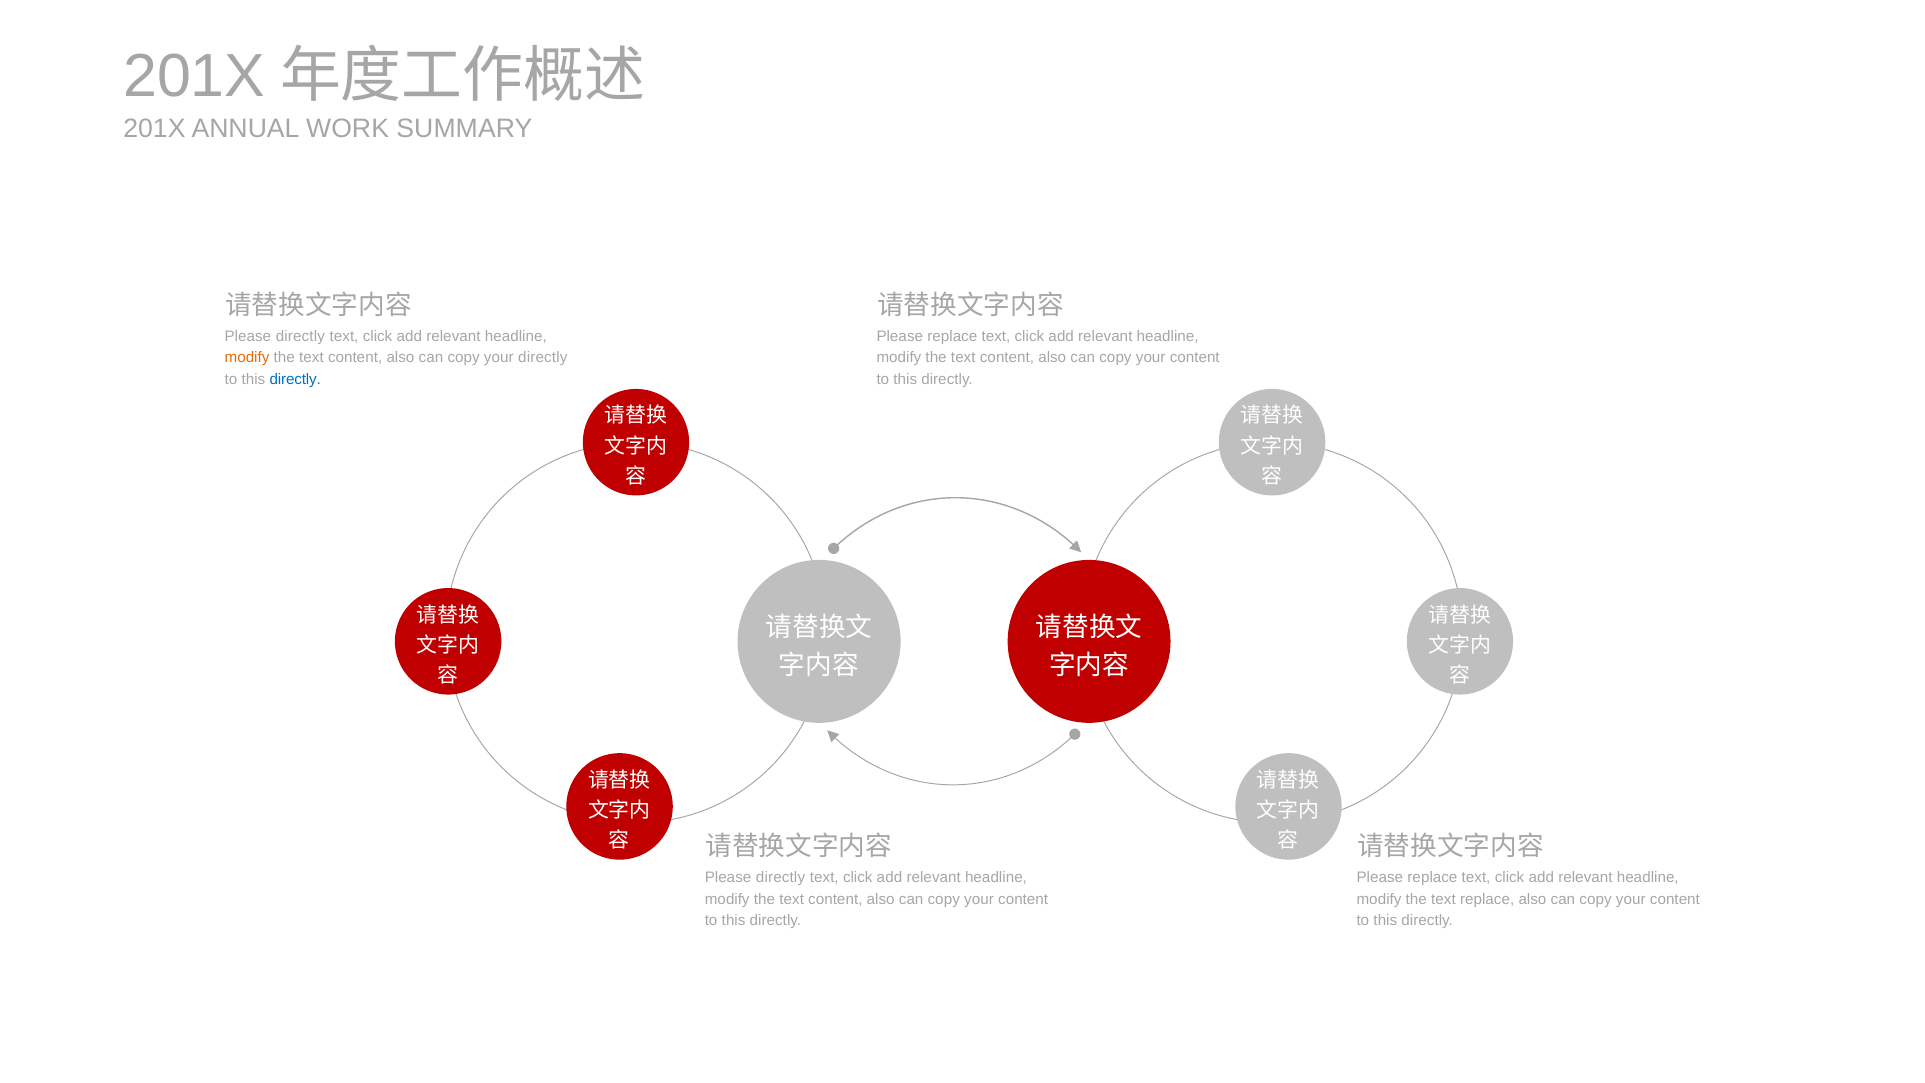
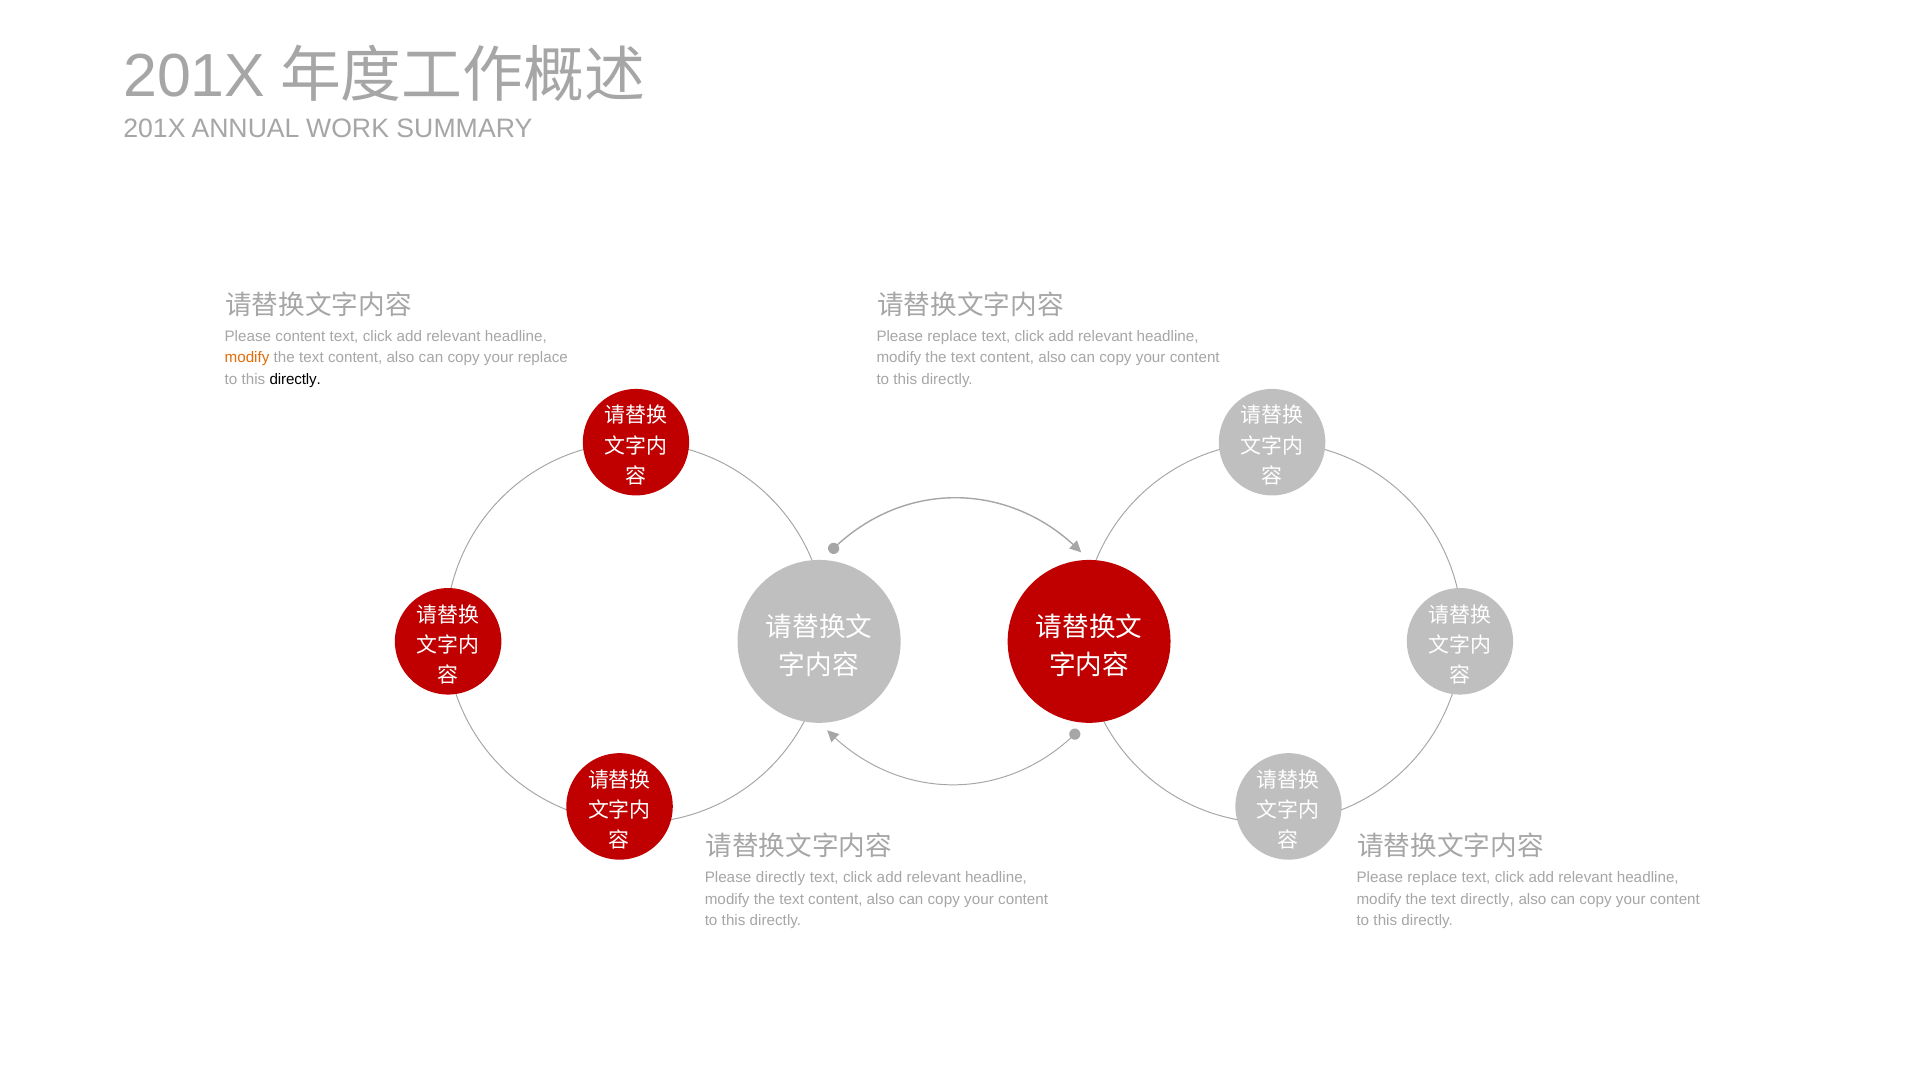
directly: directly -> content (300, 336)
your directly: directly -> replace (543, 358)
directly colour: blue -> black (295, 380)
text replace: replace -> directly (1487, 899)
